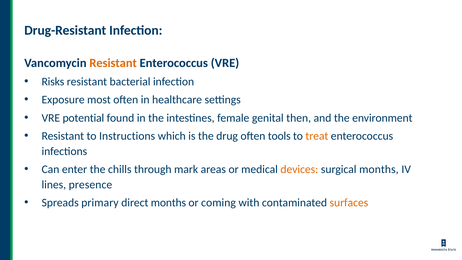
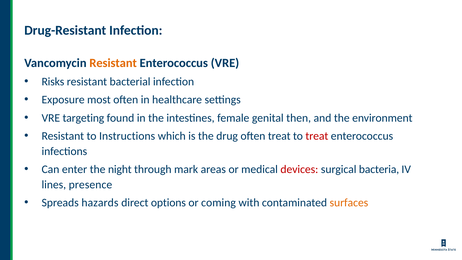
potential: potential -> targeting (83, 118)
often tools: tools -> treat (279, 136)
treat colour: orange -> red (317, 136)
chills: chills -> night (120, 169)
devices colour: orange -> red (299, 169)
surgical months: months -> bacteria (379, 169)
primary: primary -> hazards (100, 203)
direct months: months -> options (168, 203)
